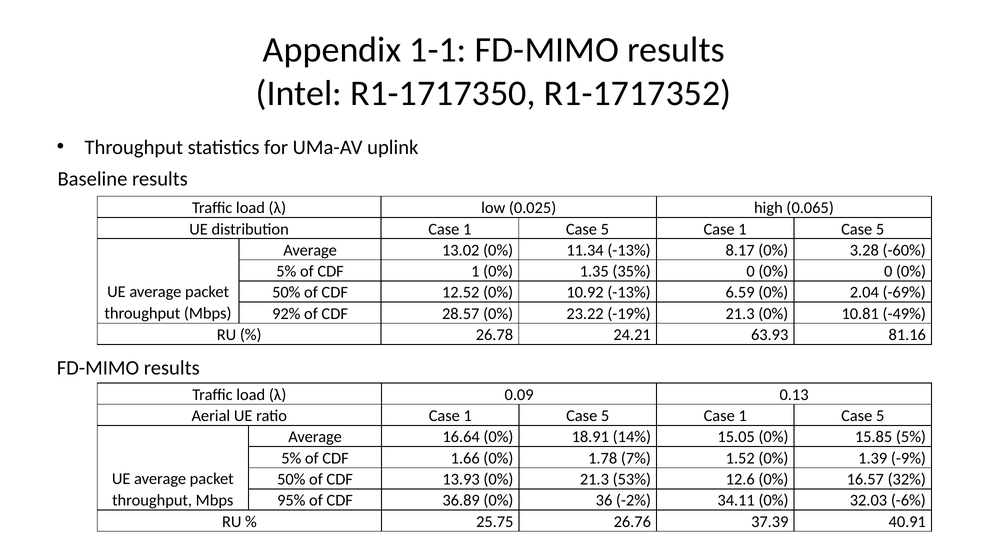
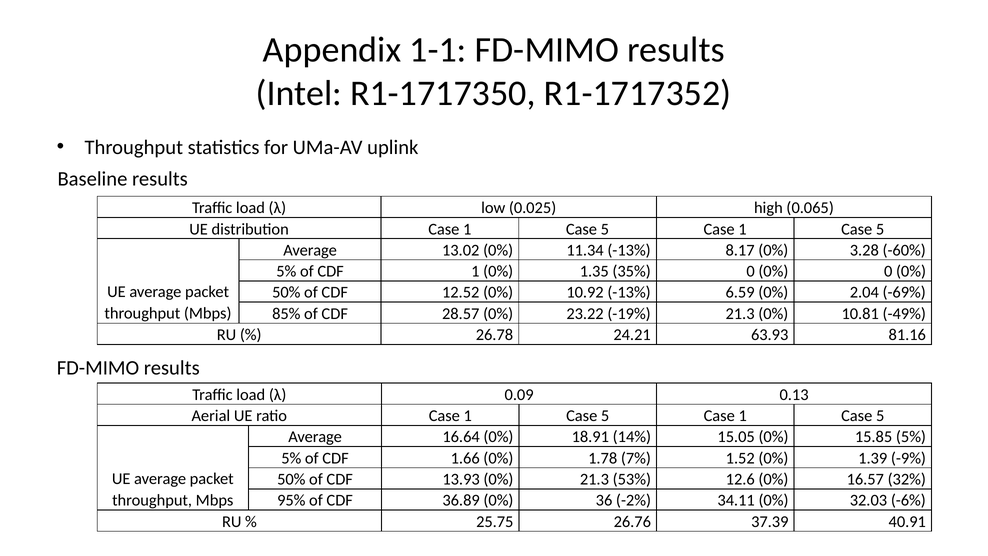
92%: 92% -> 85% (286, 314)
